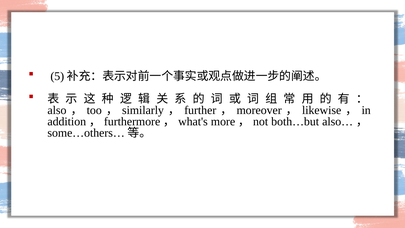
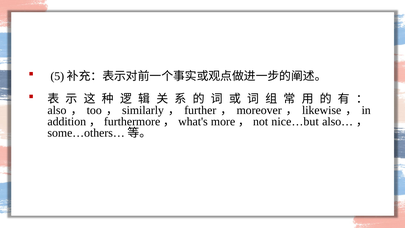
both…but: both…but -> nice…but (295, 122)
